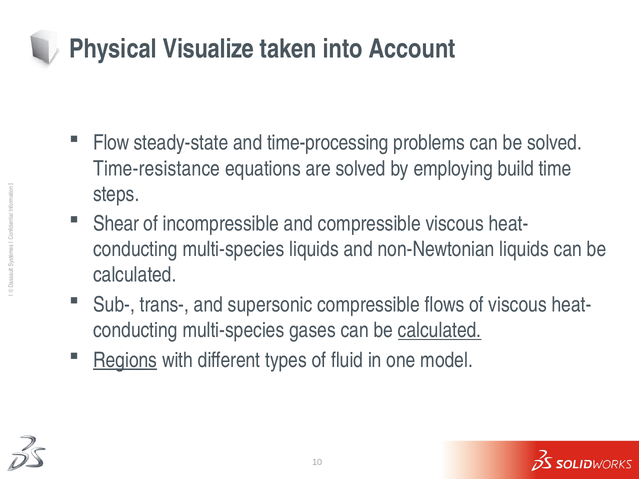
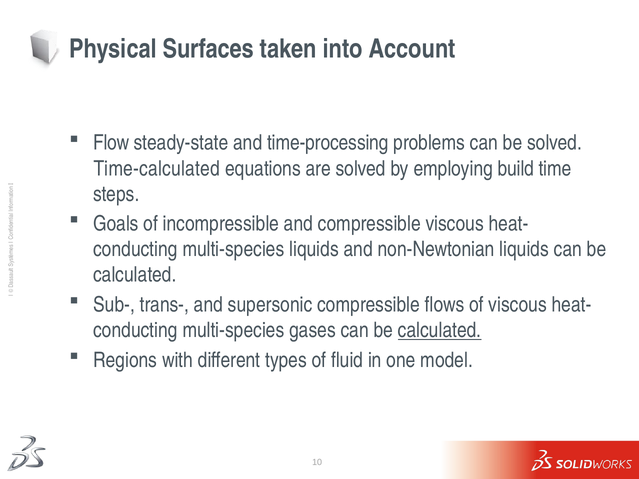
Visualize: Visualize -> Surfaces (208, 49)
Time-resistance: Time-resistance -> Time-calculated (157, 169)
Shear: Shear -> Goals (116, 224)
Regions underline: present -> none (125, 360)
